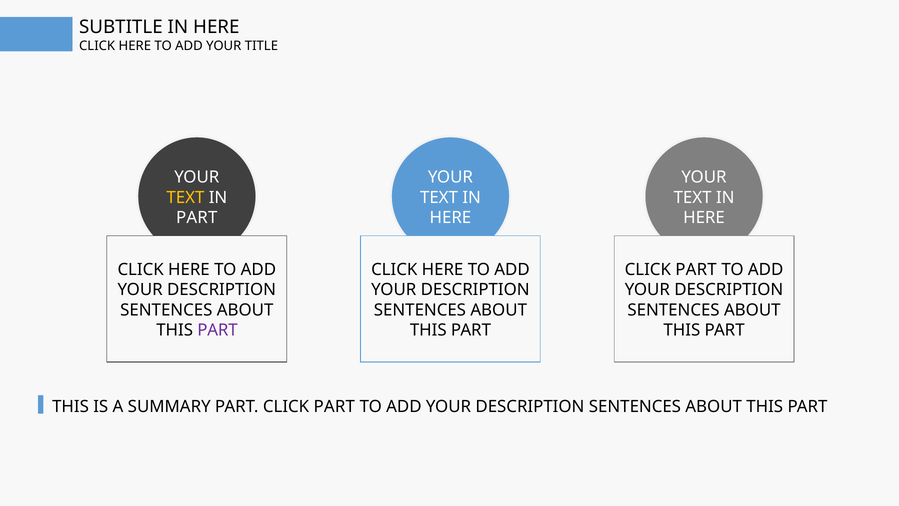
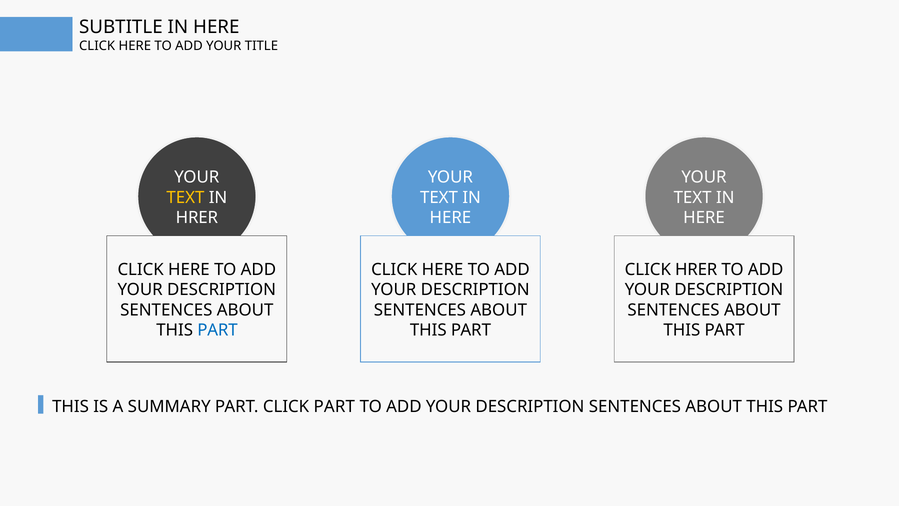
PART: PART -> HRER (197, 218)
PART: PART -> HRER (696, 270)
PART colour: purple -> blue (217, 330)
